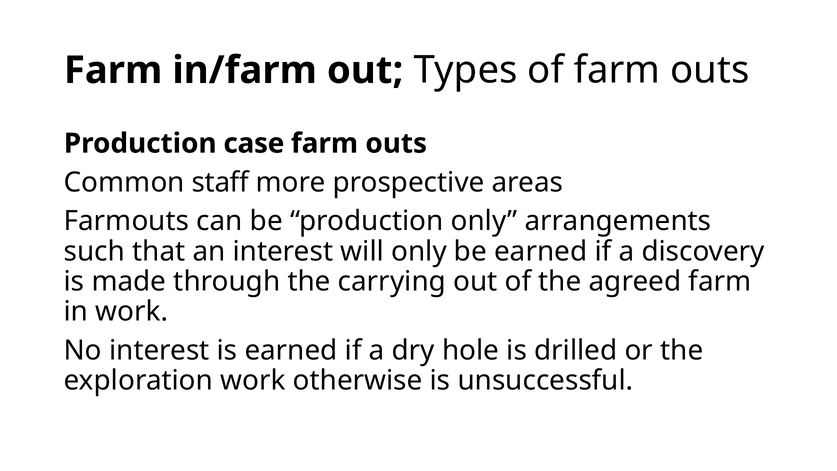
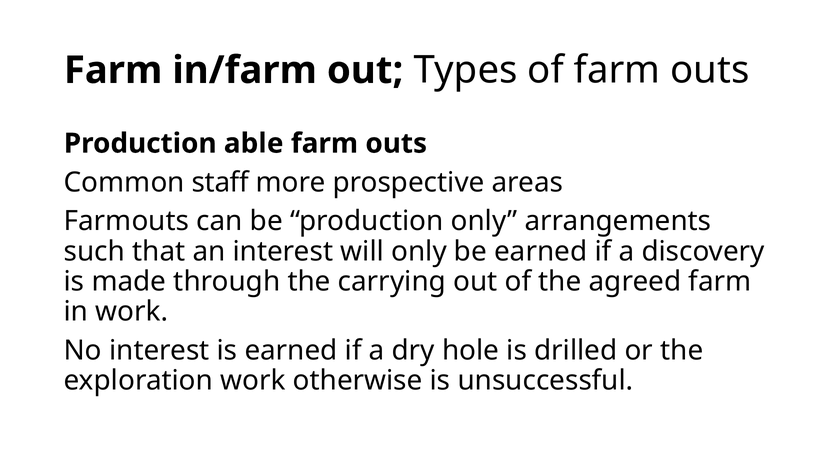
case: case -> able (254, 143)
